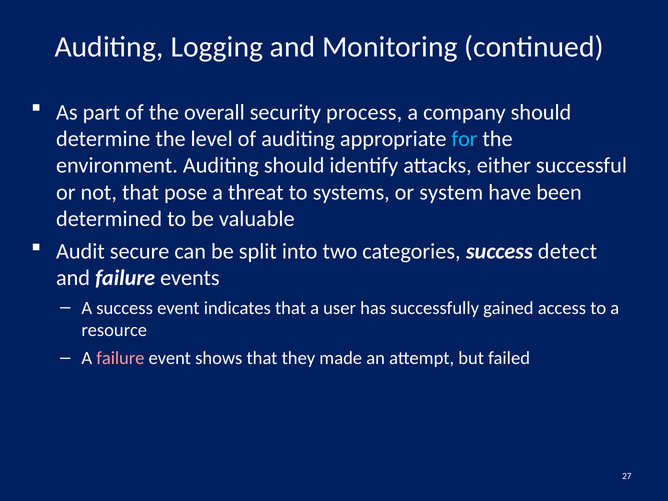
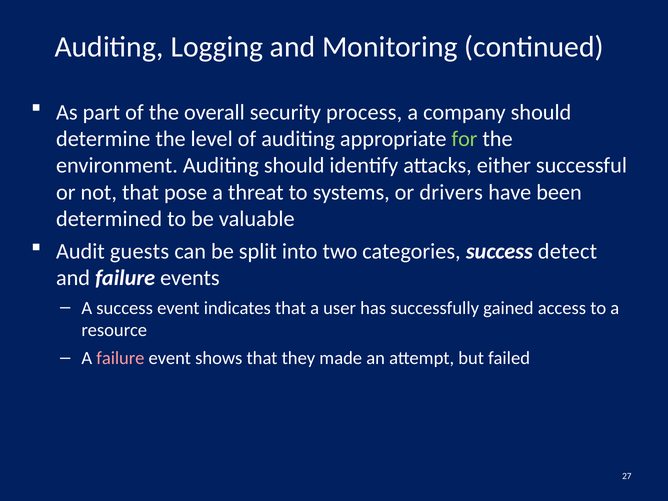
for colour: light blue -> light green (464, 139)
system: system -> drivers (451, 192)
secure: secure -> guests (140, 251)
